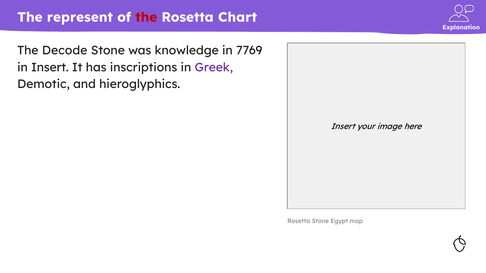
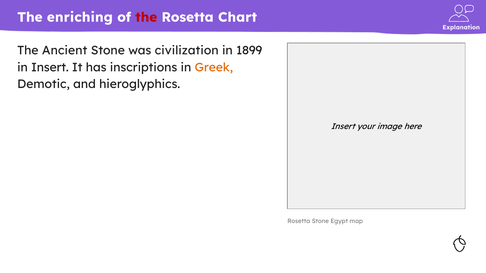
represent: represent -> enriching (80, 17)
Decode: Decode -> Ancient (65, 51)
knowledge: knowledge -> civilization (187, 51)
7769: 7769 -> 1899 (249, 51)
Greek colour: purple -> orange (214, 67)
